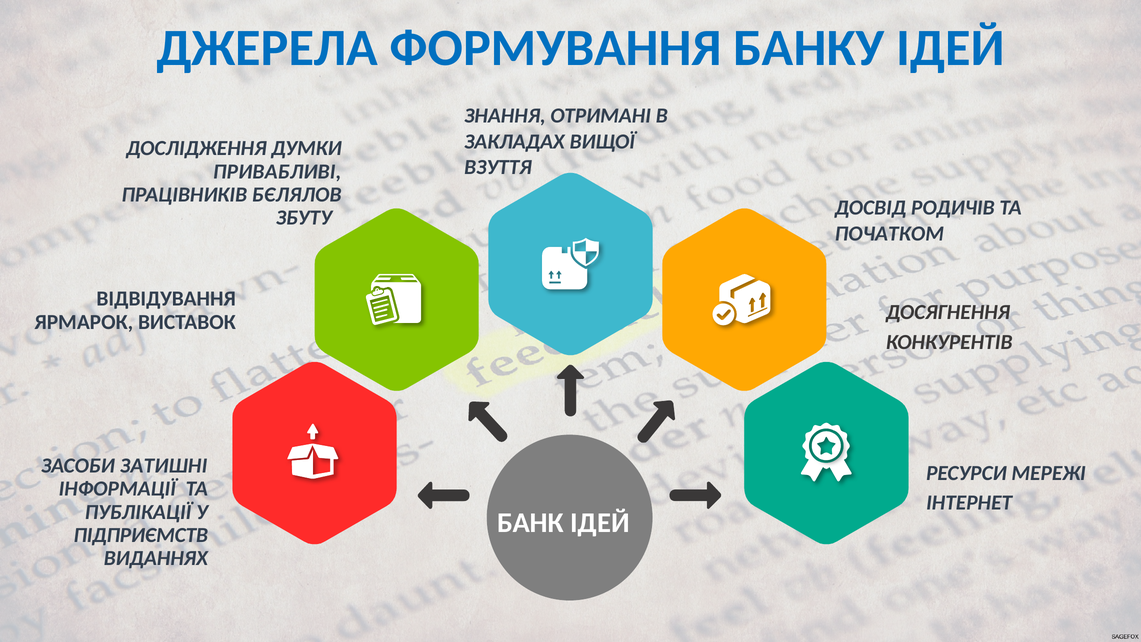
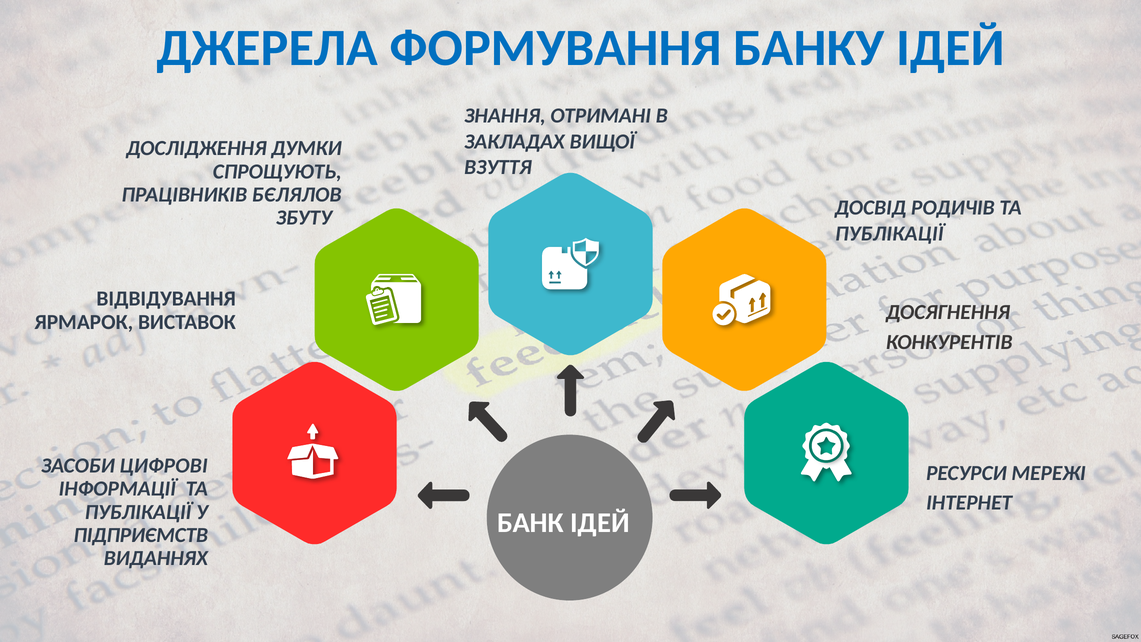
ПРИВАБЛИВІ: ПРИВАБЛИВІ -> СПРОЩУЮТЬ (277, 171)
ПОЧАТКОМ: ПОЧАТКОМ -> ПУБЛІКАЦІЇ (889, 233)
ЗАТИШНІ: ЗАТИШНІ -> ЦИФРОВІ (164, 466)
